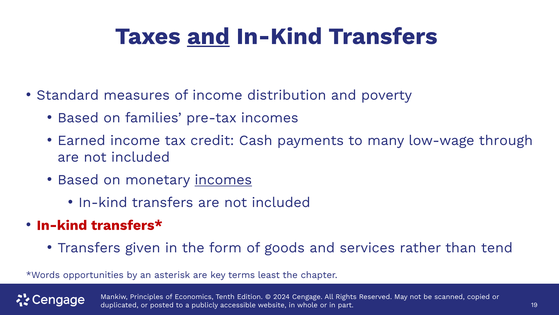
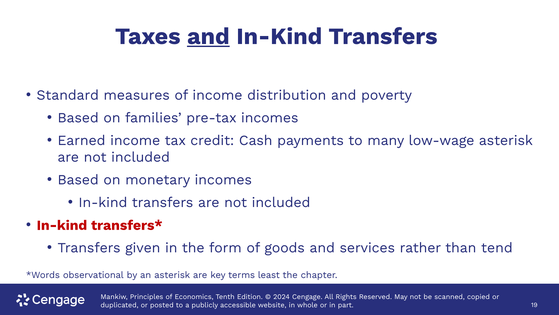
low-wage through: through -> asterisk (506, 140)
incomes underline: present -> none (223, 180)
opportunities: opportunities -> observational (93, 274)
